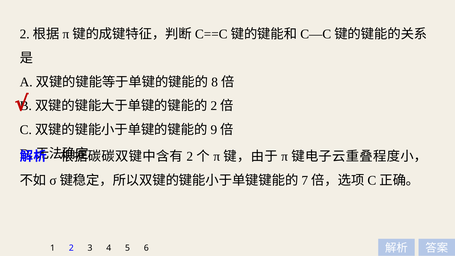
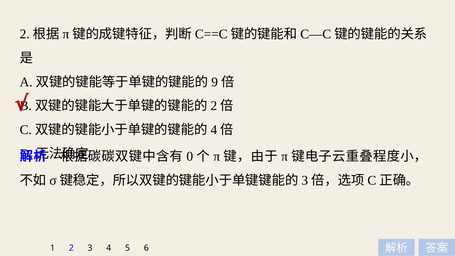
8: 8 -> 9 (215, 82)
9: 9 -> 4 (214, 130)
2: 2 -> 0 (190, 156)
7: 7 -> 3 (305, 180)
